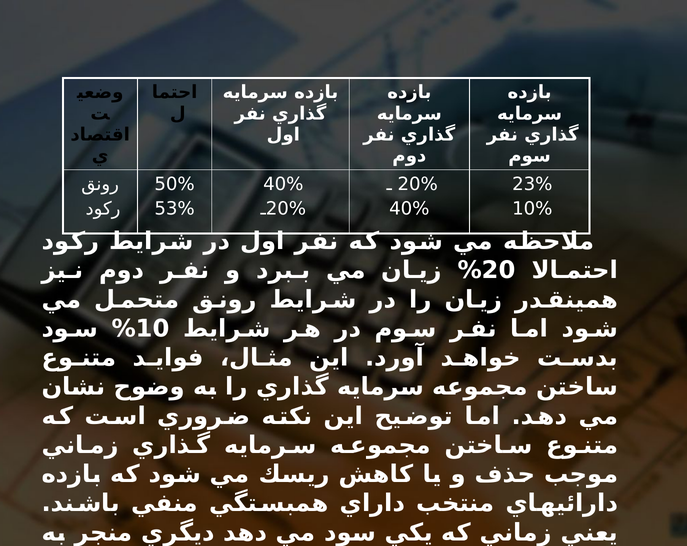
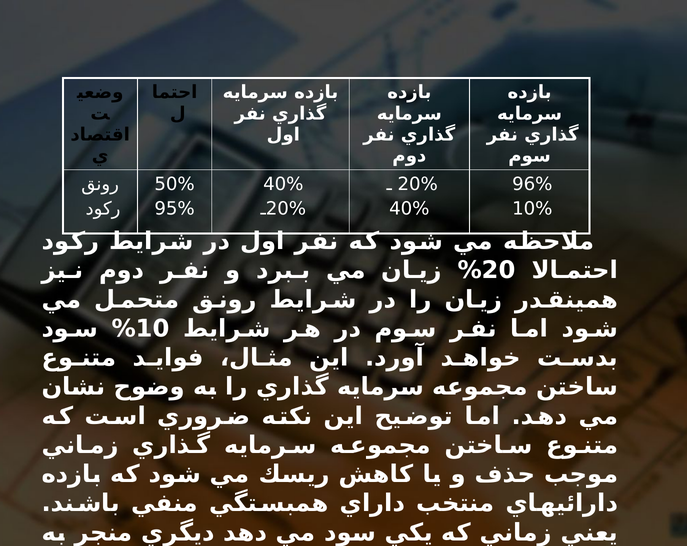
23%: 23% -> 96% (532, 184)
53%: 53% -> 95% (175, 209)
